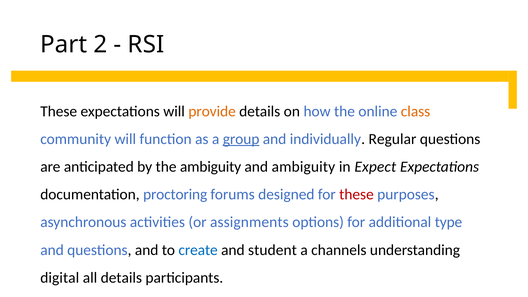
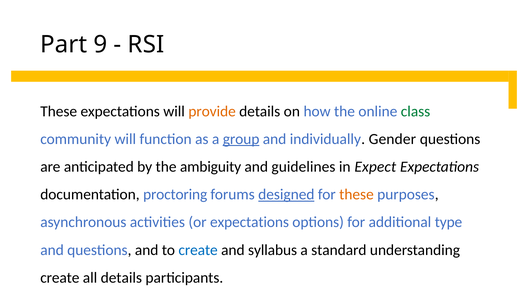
2: 2 -> 9 (100, 44)
class colour: orange -> green (416, 111)
Regular: Regular -> Gender (392, 139)
and ambiguity: ambiguity -> guidelines (303, 167)
designed underline: none -> present (286, 194)
these colour: red -> orange (356, 194)
or assignments: assignments -> expectations (249, 222)
student: student -> syllabus (273, 250)
channels: channels -> standard (339, 250)
digital: digital -> create (60, 278)
